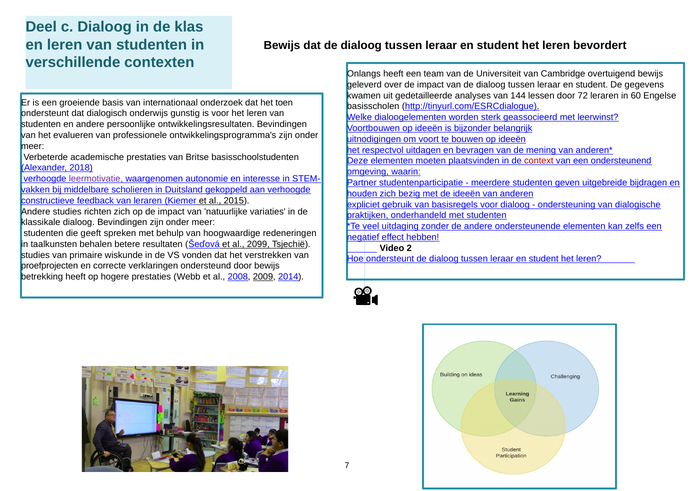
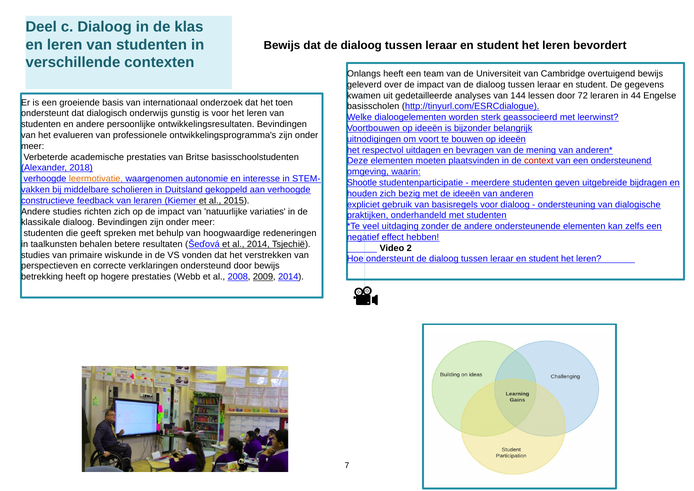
60: 60 -> 44 (636, 96)
leermotivatie colour: purple -> orange (96, 179)
Partner: Partner -> Shootle (362, 183)
al 2099: 2099 -> 2014 (258, 244)
proefprojecten: proefprojecten -> perspectieven (50, 266)
